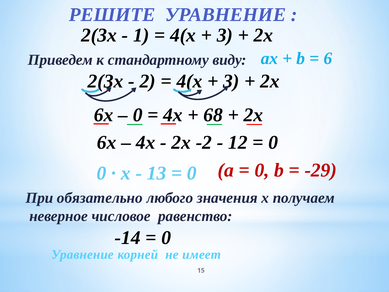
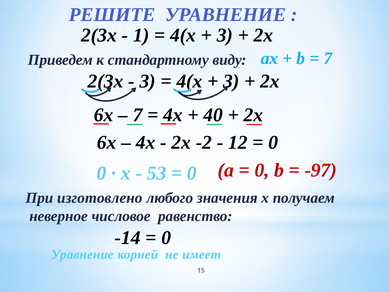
6: 6 -> 7 (328, 58)
2: 2 -> 3 (148, 81)
0: 0 -> 7 (138, 115)
68: 68 -> 40 (213, 115)
-29: -29 -> -97 (321, 170)
13: 13 -> 53 (157, 173)
обязательно: обязательно -> изготовлено (100, 198)
